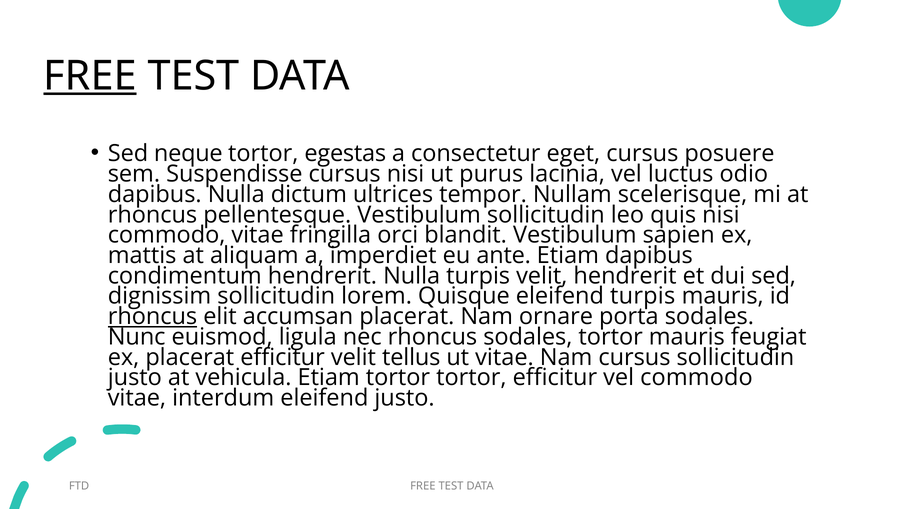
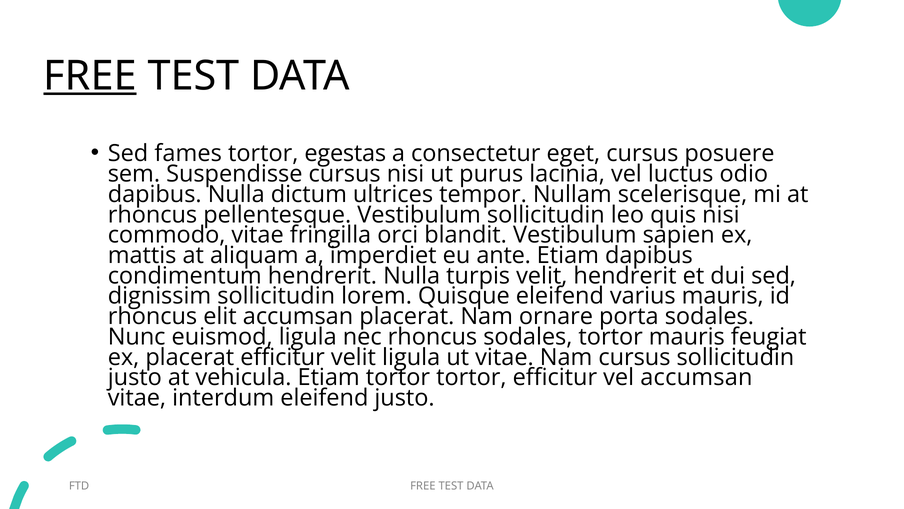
neque: neque -> fames (188, 154)
eleifend turpis: turpis -> varius (643, 296)
rhoncus underline: present -> none (153, 316)
velit tellus: tellus -> ligula (411, 357)
vel commodo: commodo -> accumsan (696, 377)
